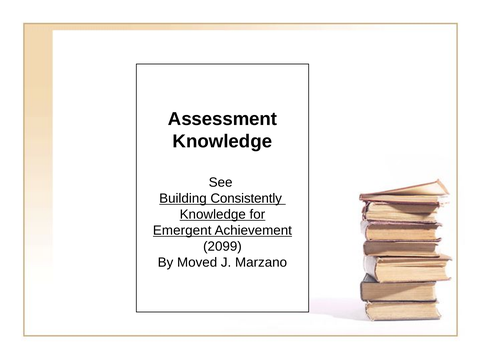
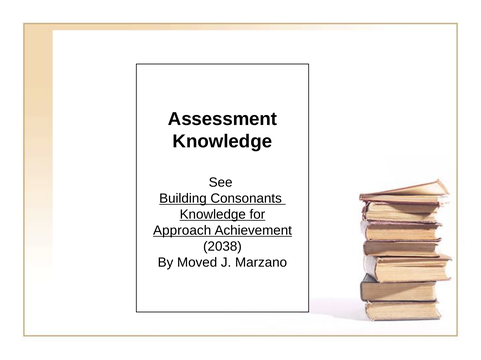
Consistently: Consistently -> Consonants (246, 199)
Emergent: Emergent -> Approach (182, 231)
2099: 2099 -> 2038 (222, 247)
